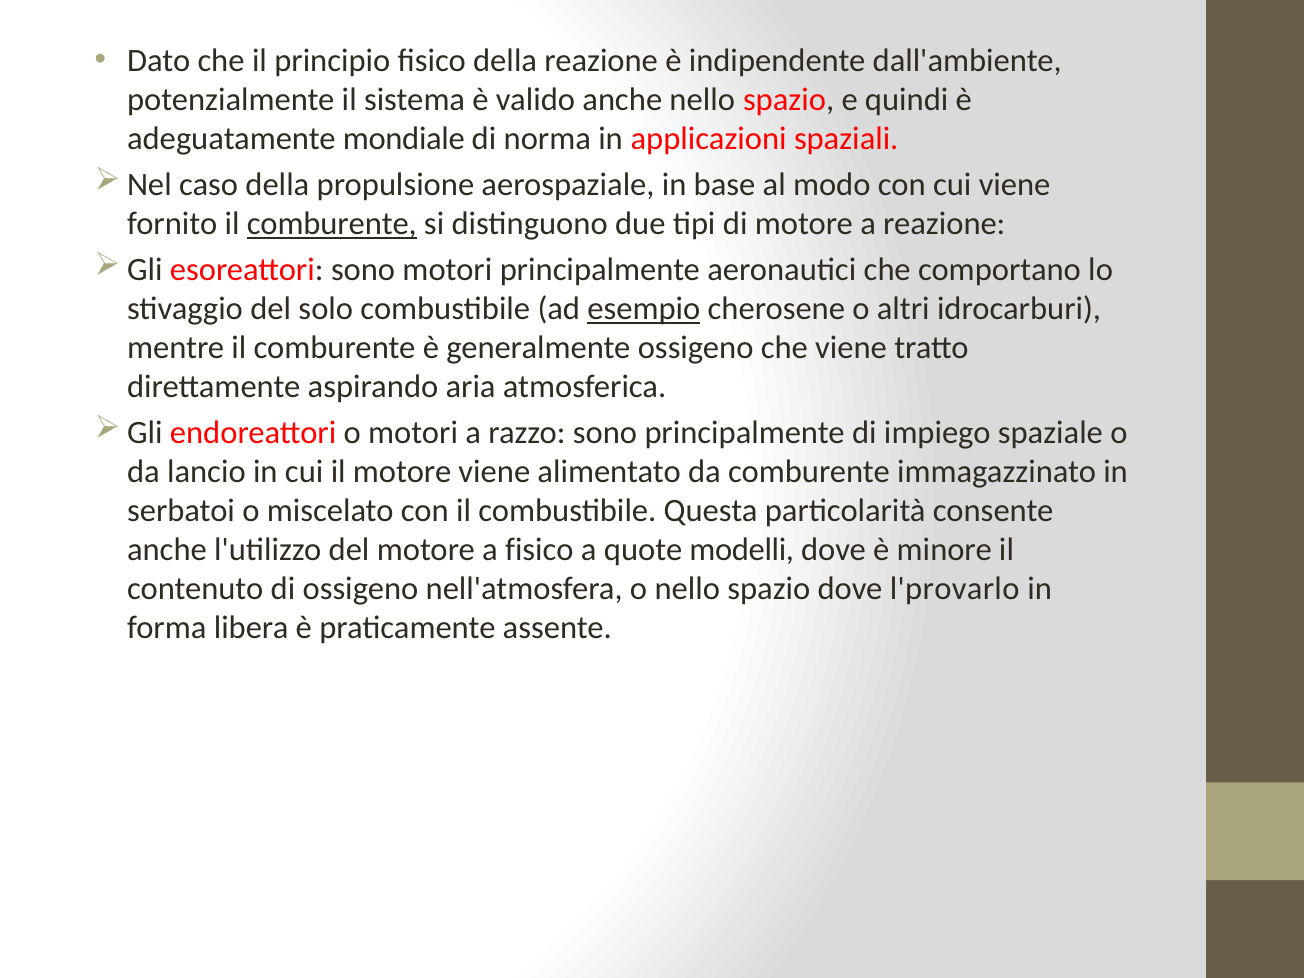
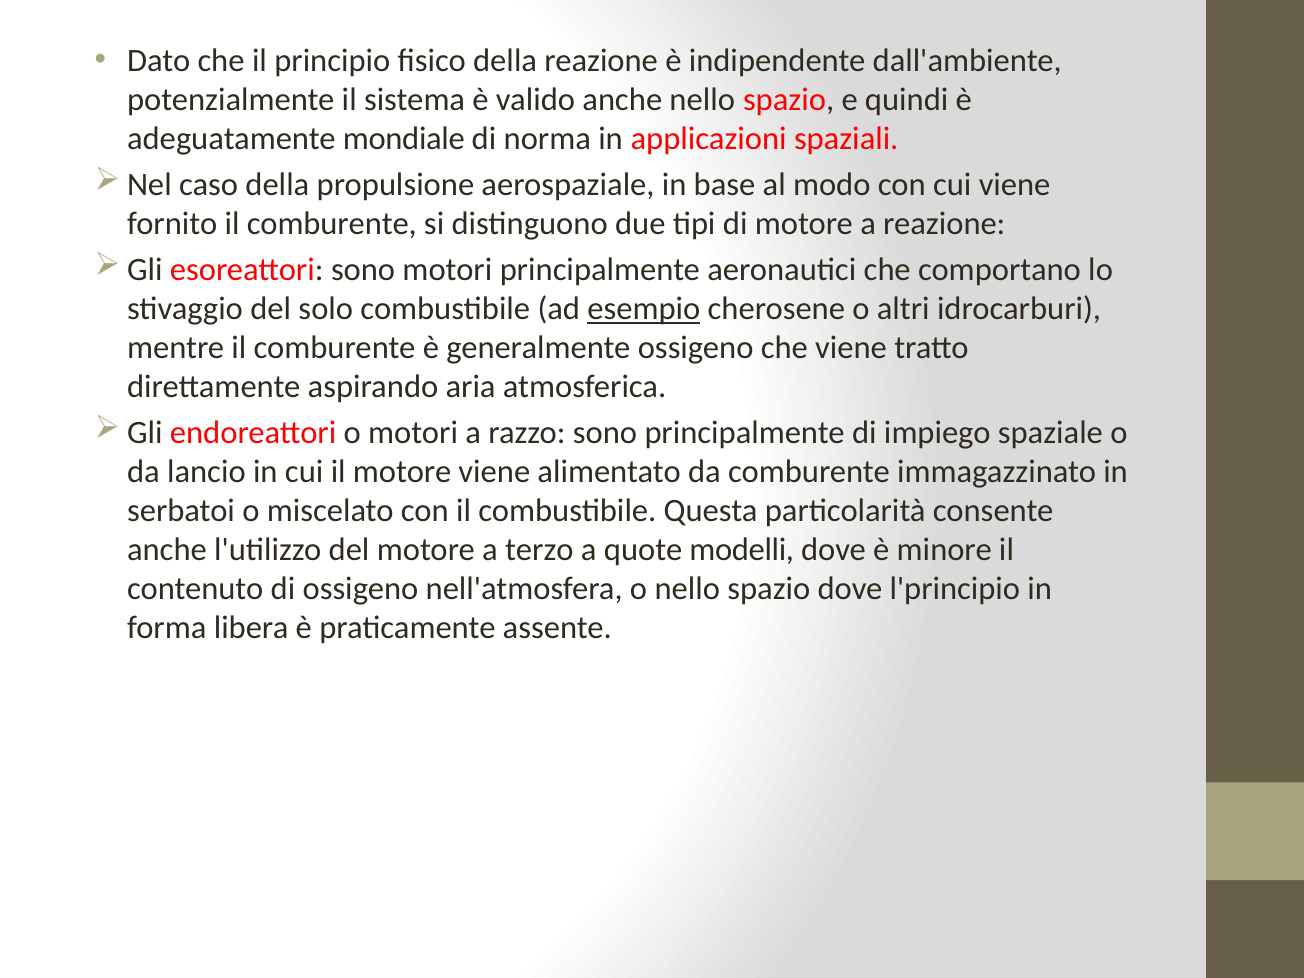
comburente underline: present -> none (332, 224)
a fisico: fisico -> terzo (539, 550)
l'provarlo: l'provarlo -> l'principio (955, 589)
